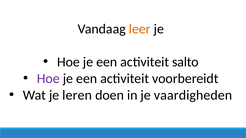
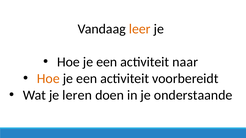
salto: salto -> naar (185, 62)
Hoe colour: purple -> orange (48, 79)
vaardigheden: vaardigheden -> onderstaande (193, 95)
